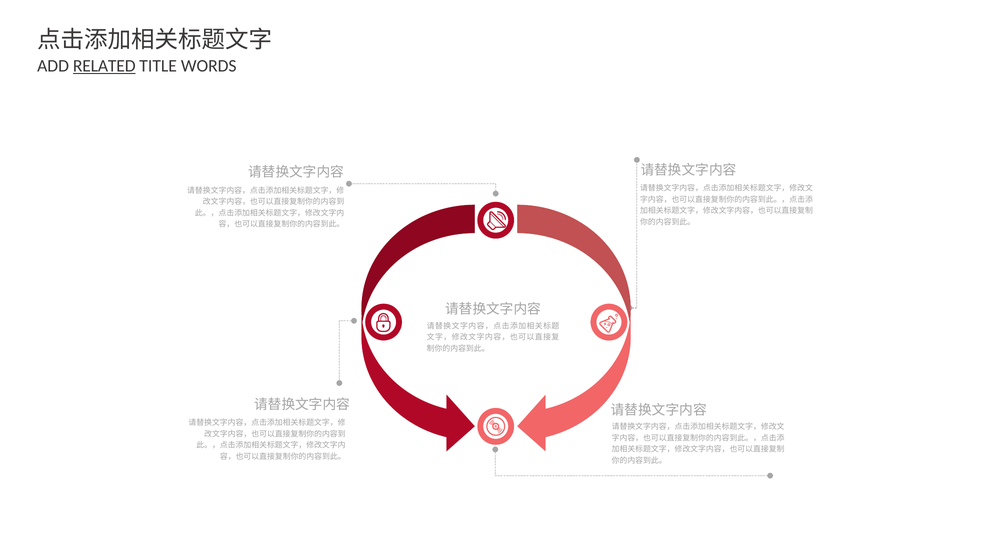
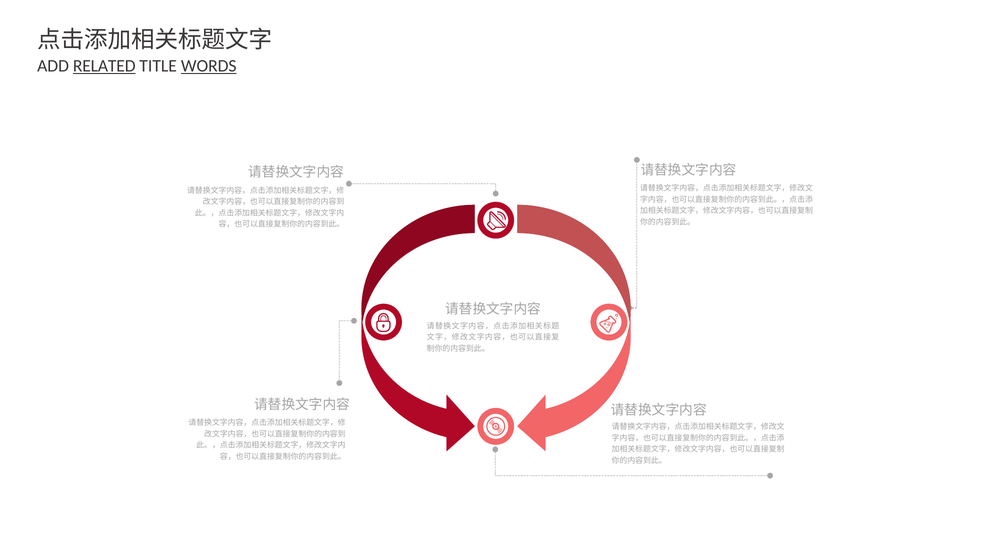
WORDS underline: none -> present (209, 66)
